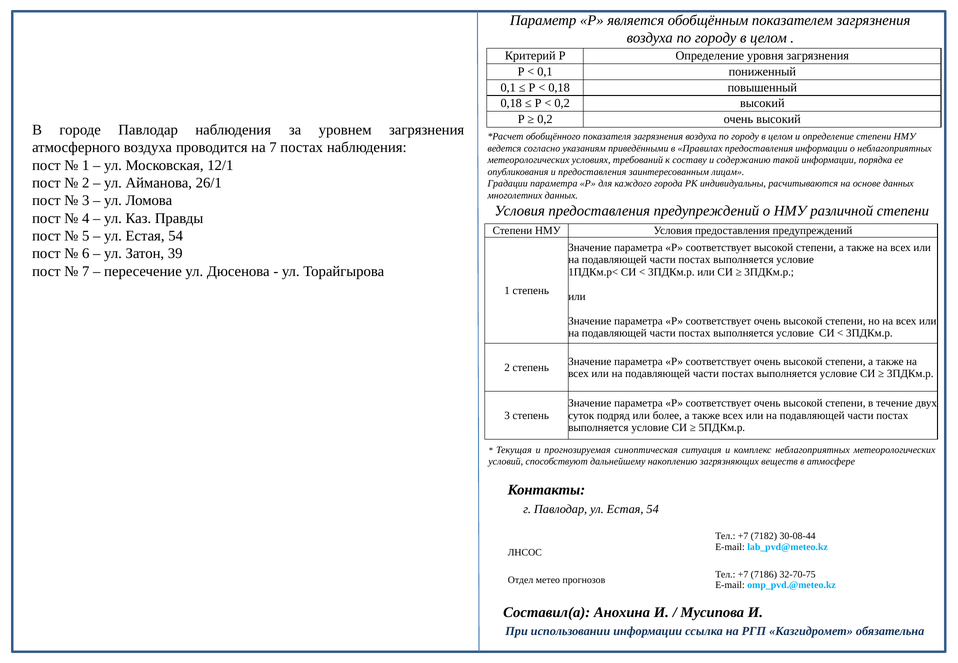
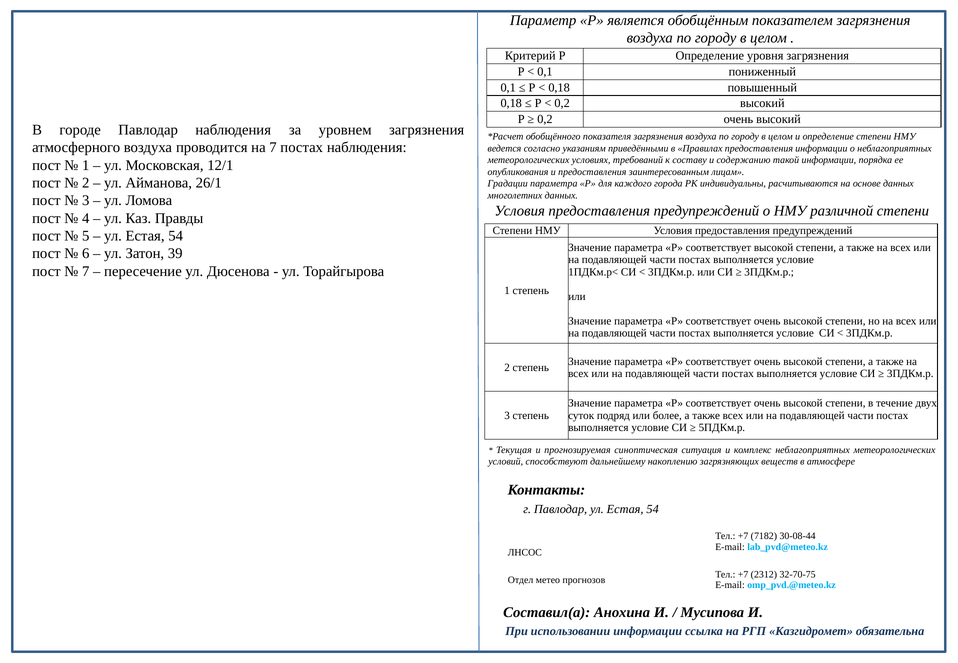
7186: 7186 -> 2312 (764, 575)
